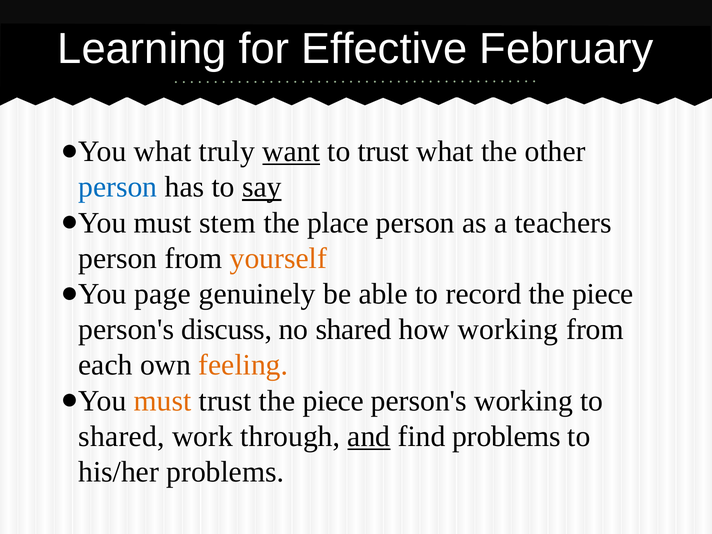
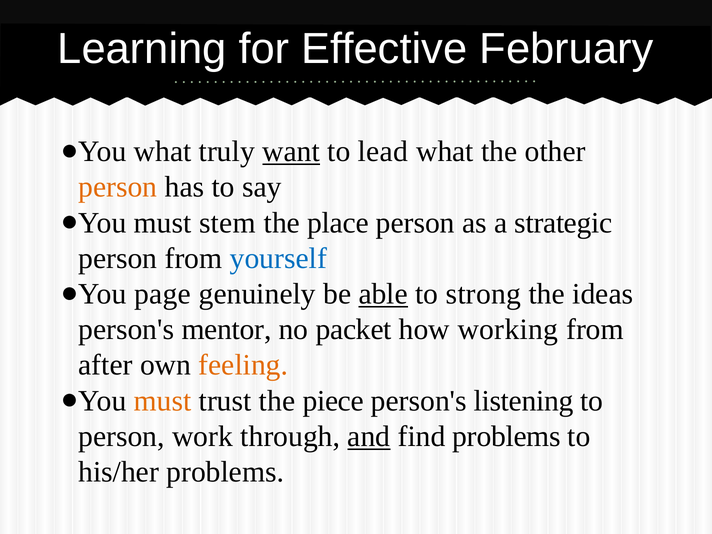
to trust: trust -> lead (383, 152)
person colour: blue -> orange (118, 187)
say underline: present -> none (262, 187)
teachers: teachers -> strategic (563, 223)
yourself colour: orange -> blue (278, 258)
able underline: none -> present (383, 294)
record: record -> strong (483, 294)
piece: piece -> ideas (603, 294)
discuss: discuss -> mentor (227, 330)
no shared: shared -> packet (354, 330)
each: each -> after (105, 365)
person's working: working -> listening (524, 401)
shared: shared -> person (122, 436)
